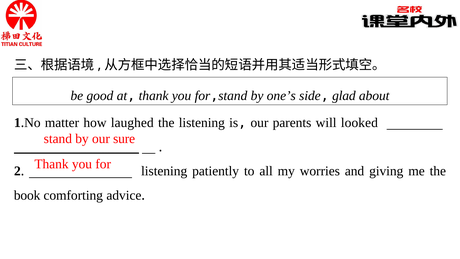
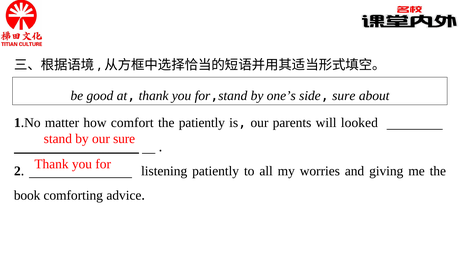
side glad: glad -> sure (344, 96)
laughed: laughed -> comfort (132, 123)
the listening: listening -> patiently (202, 123)
